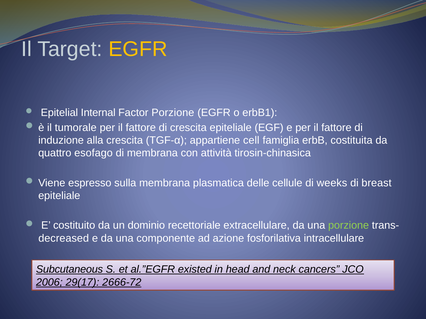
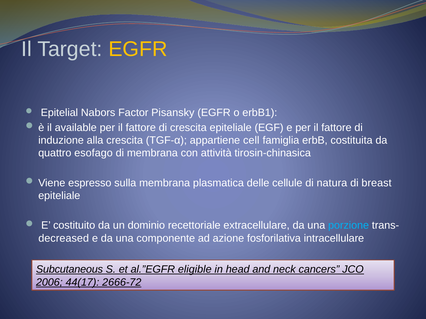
Internal: Internal -> Nabors (98, 113)
Factor Porzione: Porzione -> Pisansky (173, 113)
tumorale: tumorale -> available (76, 128)
weeks: weeks -> natura (332, 183)
porzione colour: light green -> light blue (349, 226)
existed: existed -> eligible (195, 270)
29(17: 29(17 -> 44(17 (82, 283)
